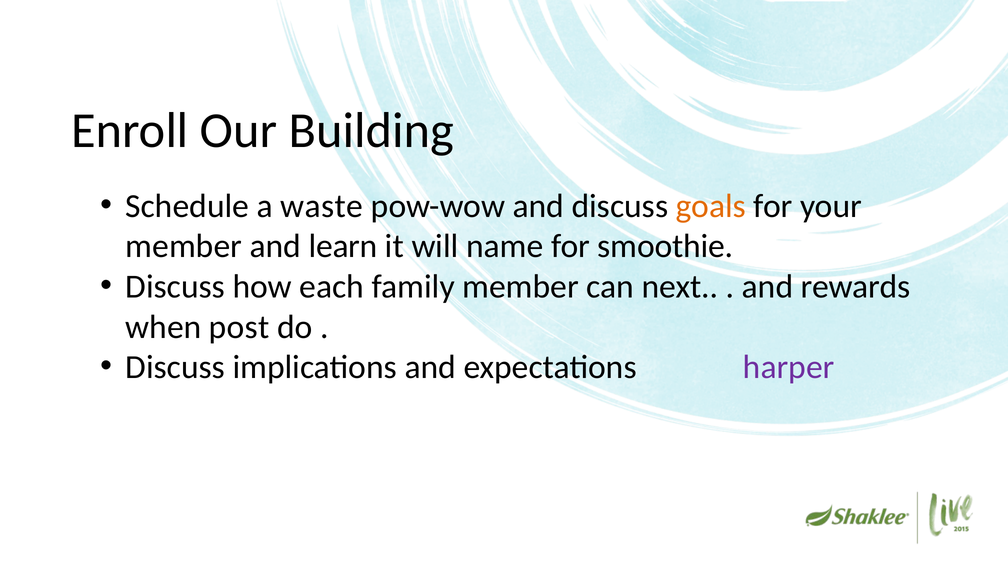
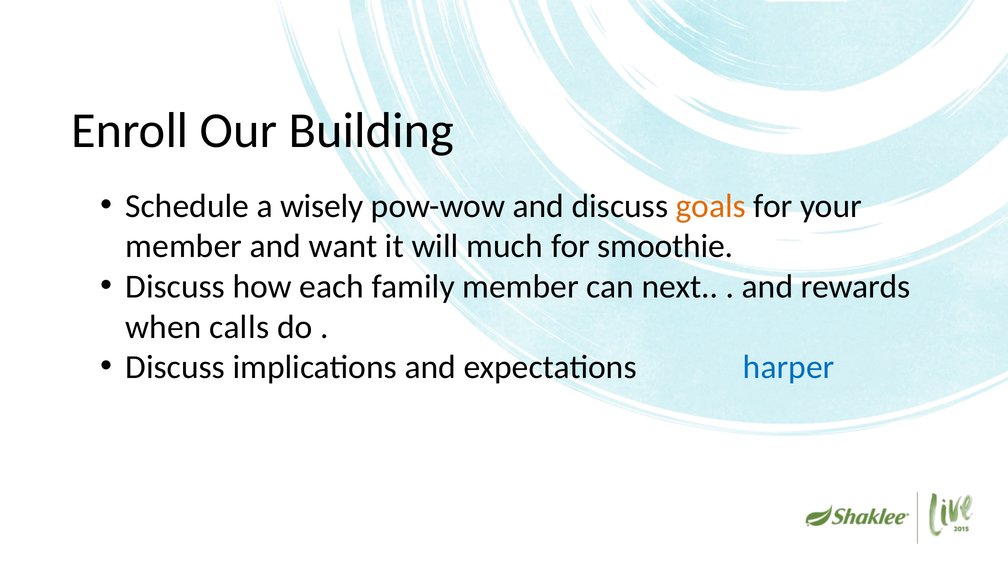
waste: waste -> wisely (322, 206)
learn: learn -> want (343, 246)
name: name -> much (505, 246)
post: post -> calls (239, 327)
harper colour: purple -> blue (789, 367)
